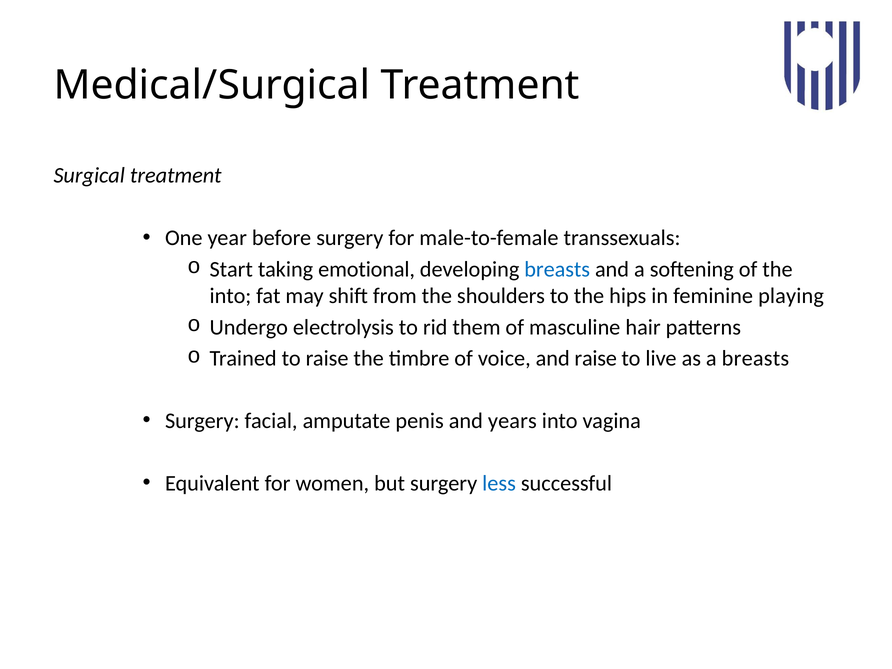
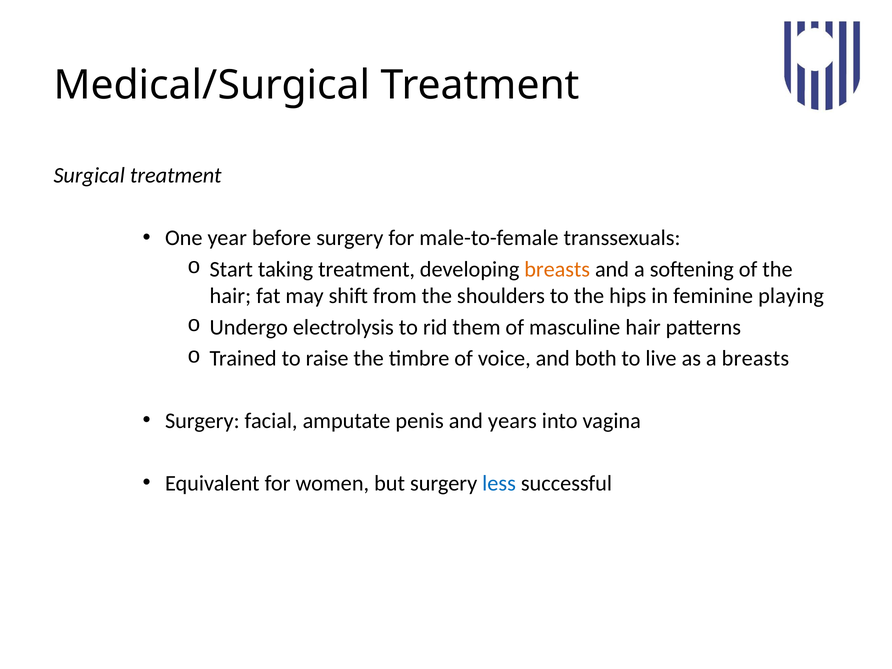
taking emotional: emotional -> treatment (367, 269)
breasts colour: blue -> orange (557, 269)
into: into -> hair (230, 296)
and raise: raise -> both (596, 358)
